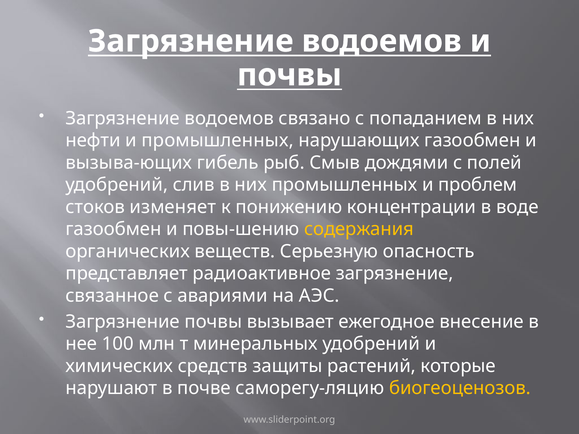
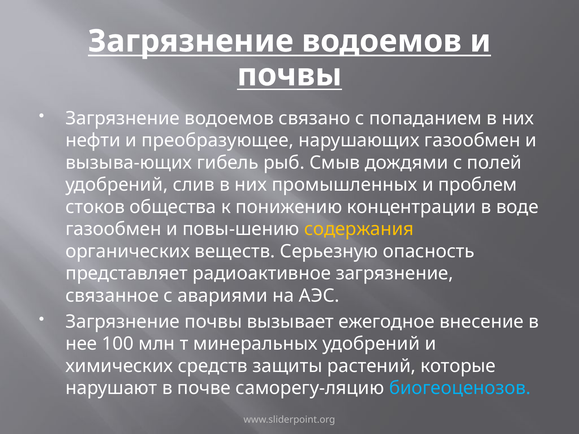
и промышленных: промышленных -> преобразующее (218, 141)
изменяет: изменяет -> общества (173, 207)
биогеоценозов colour: yellow -> light blue (460, 388)
